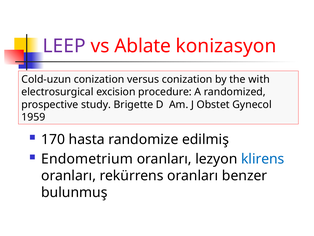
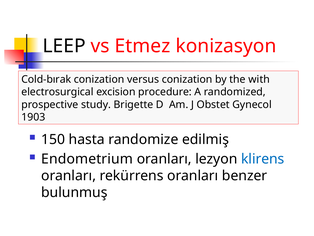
LEEP colour: purple -> black (64, 46)
Ablate: Ablate -> Etmez (142, 46)
Cold-uzun: Cold-uzun -> Cold-bırak (46, 79)
1959: 1959 -> 1903 (33, 117)
170: 170 -> 150 (53, 139)
